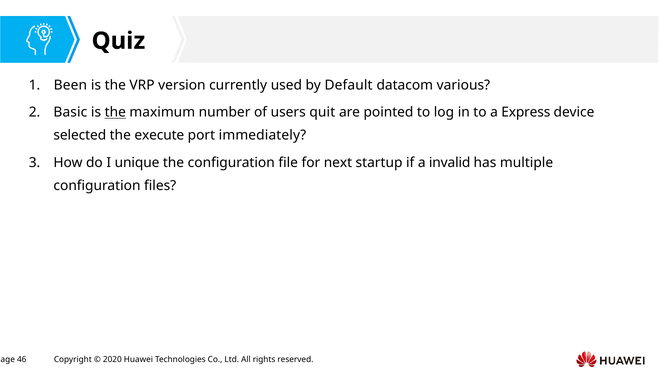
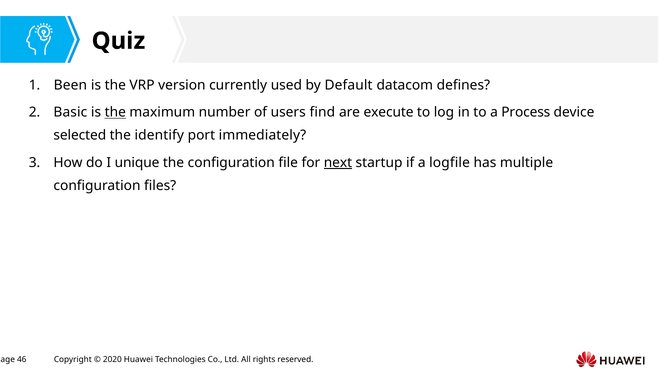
various: various -> defines (463, 85)
quit: quit -> find (322, 112)
pointed: pointed -> execute (389, 112)
Express: Express -> Process (526, 112)
execute: execute -> identify (159, 135)
next underline: none -> present (338, 163)
invalid: invalid -> logfile (450, 163)
